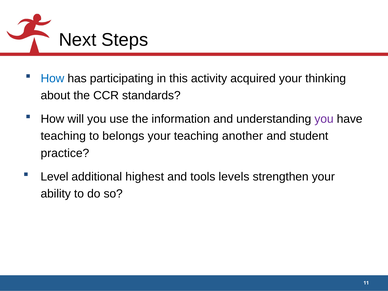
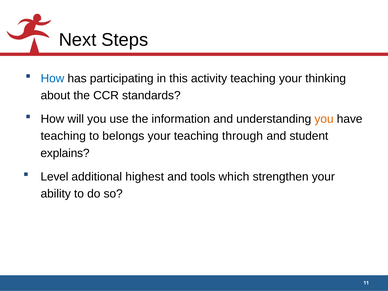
activity acquired: acquired -> teaching (253, 78)
you colour: purple -> orange (324, 119)
another: another -> through (242, 136)
practice: practice -> explains (65, 153)
levels: levels -> which (234, 177)
